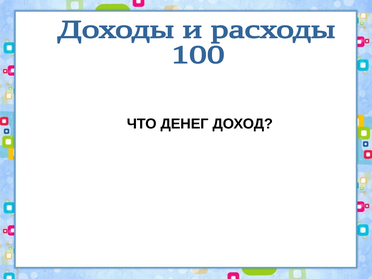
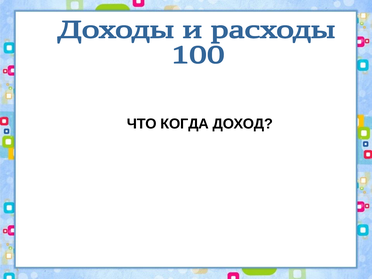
ДЕНЕГ: ДЕНЕГ -> КОГДА (185, 124)
